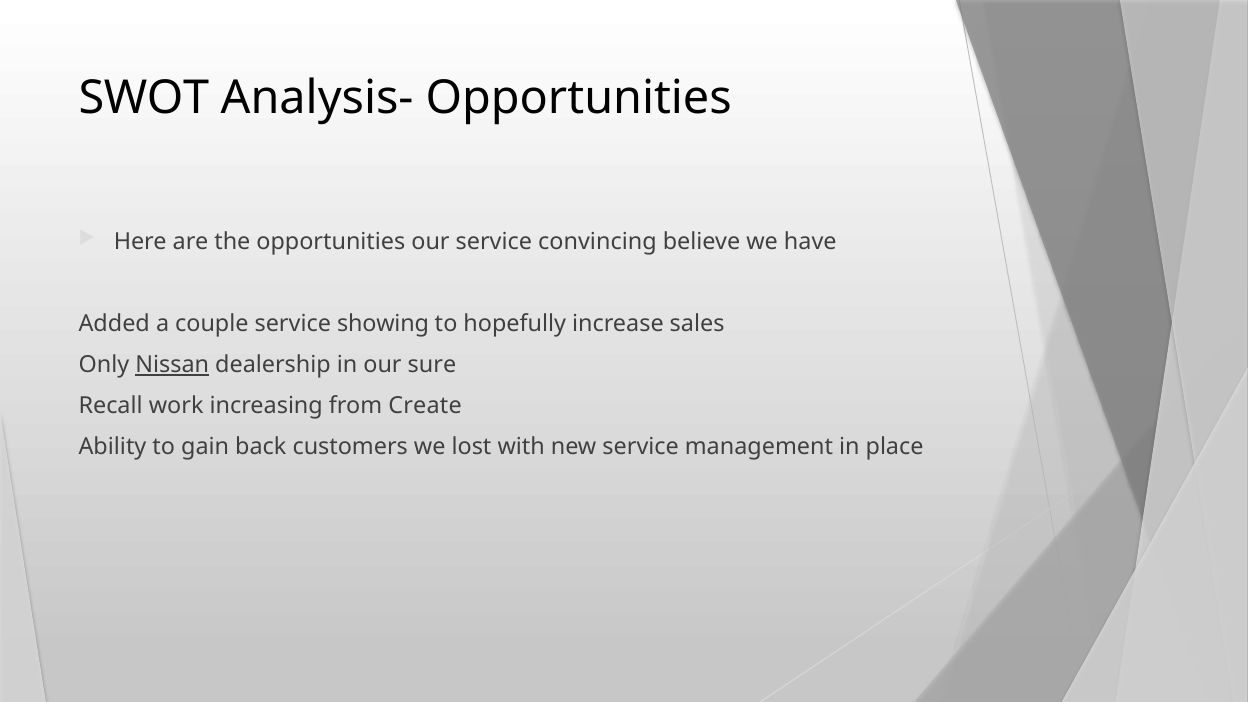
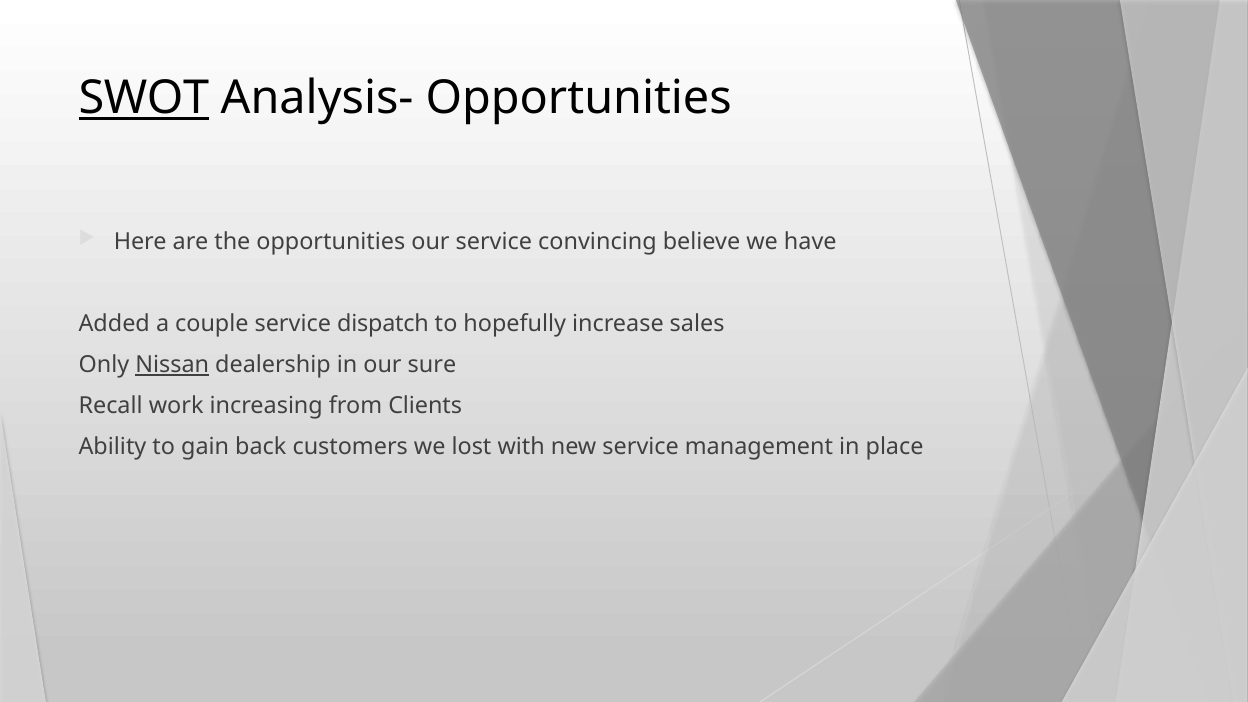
SWOT underline: none -> present (144, 98)
showing: showing -> dispatch (383, 324)
Create: Create -> Clients (425, 406)
